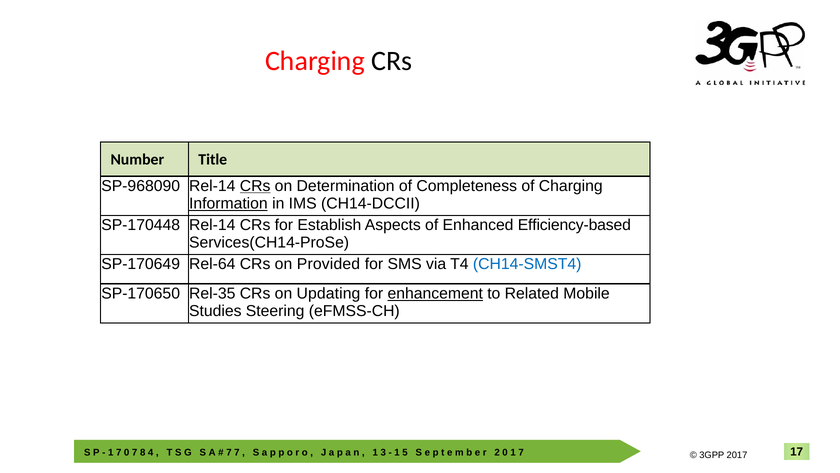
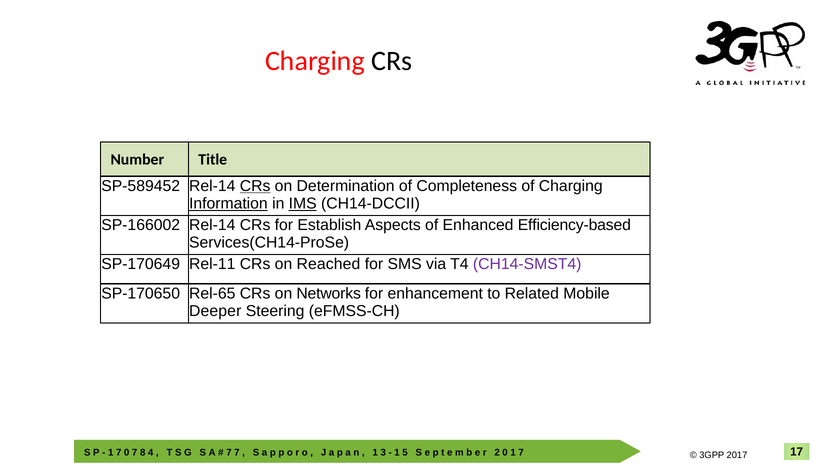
SP-968090: SP-968090 -> SP-589452 (141, 186)
IMS underline: none -> present (303, 203)
SP-170448: SP-170448 -> SP-166002 (141, 225)
Rel-64: Rel-64 -> Rel-11 (212, 264)
Provided: Provided -> Reached (328, 264)
CH14-SMST4 colour: blue -> purple (527, 264)
Rel-35: Rel-35 -> Rel-65 (212, 293)
Updating: Updating -> Networks (329, 293)
enhancement underline: present -> none (435, 293)
Studies: Studies -> Deeper (215, 311)
